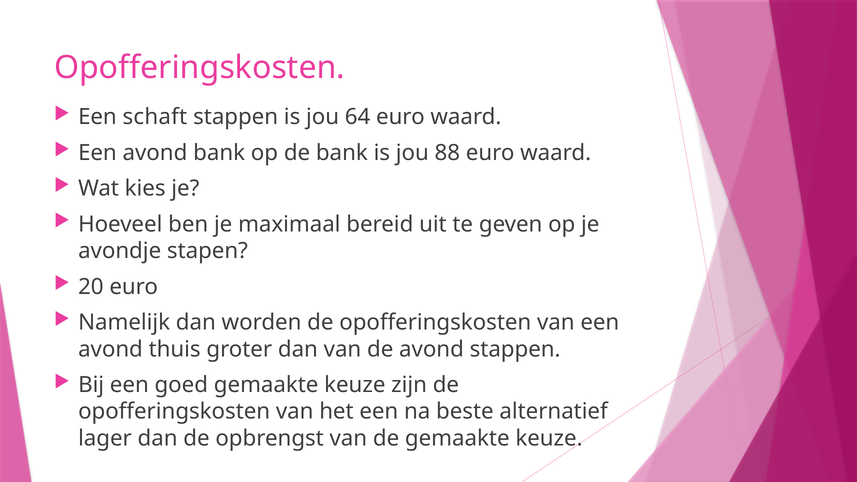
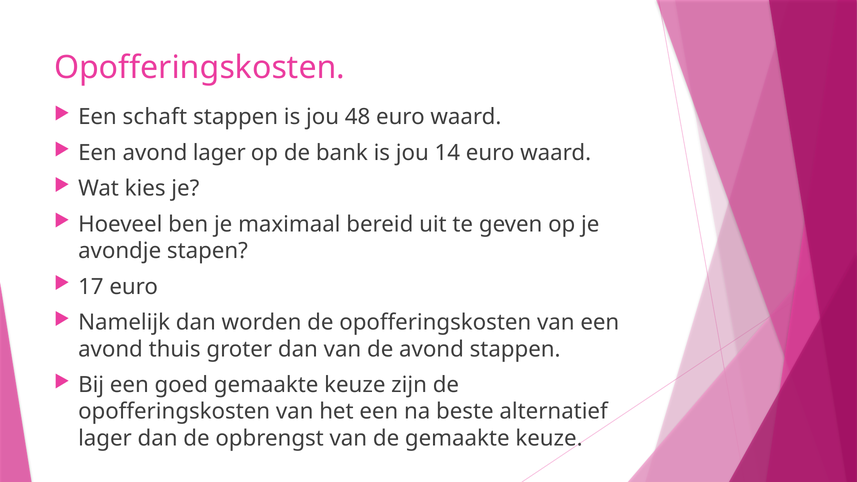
64: 64 -> 48 (358, 117)
avond bank: bank -> lager (219, 153)
88: 88 -> 14 (447, 153)
20: 20 -> 17 (91, 287)
